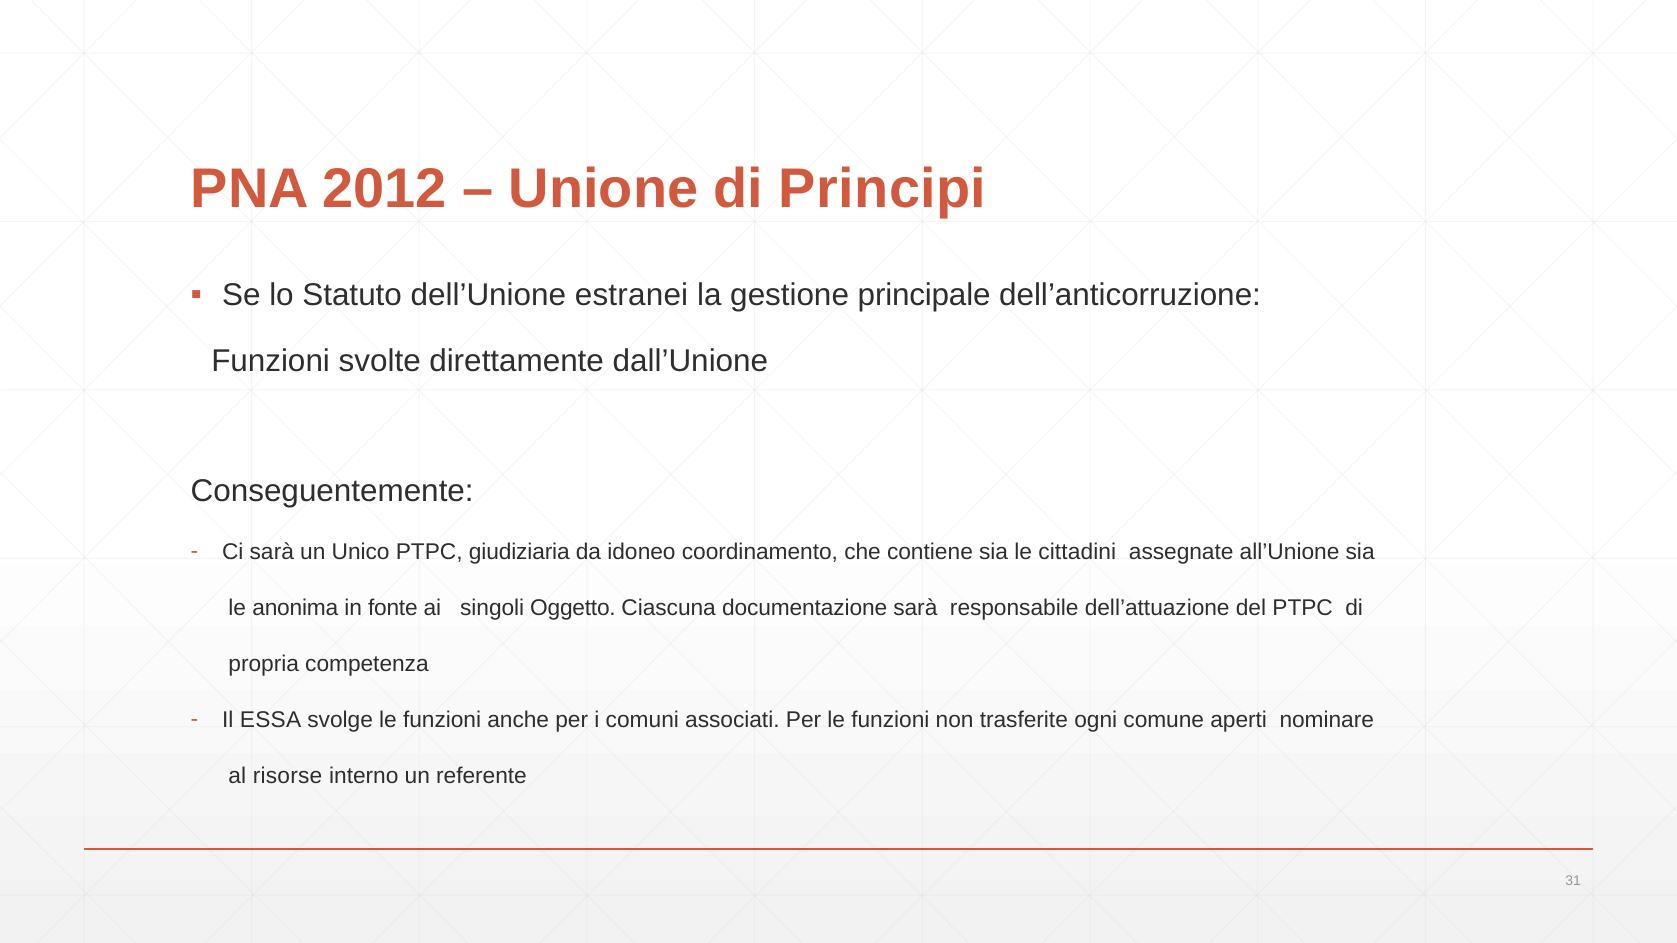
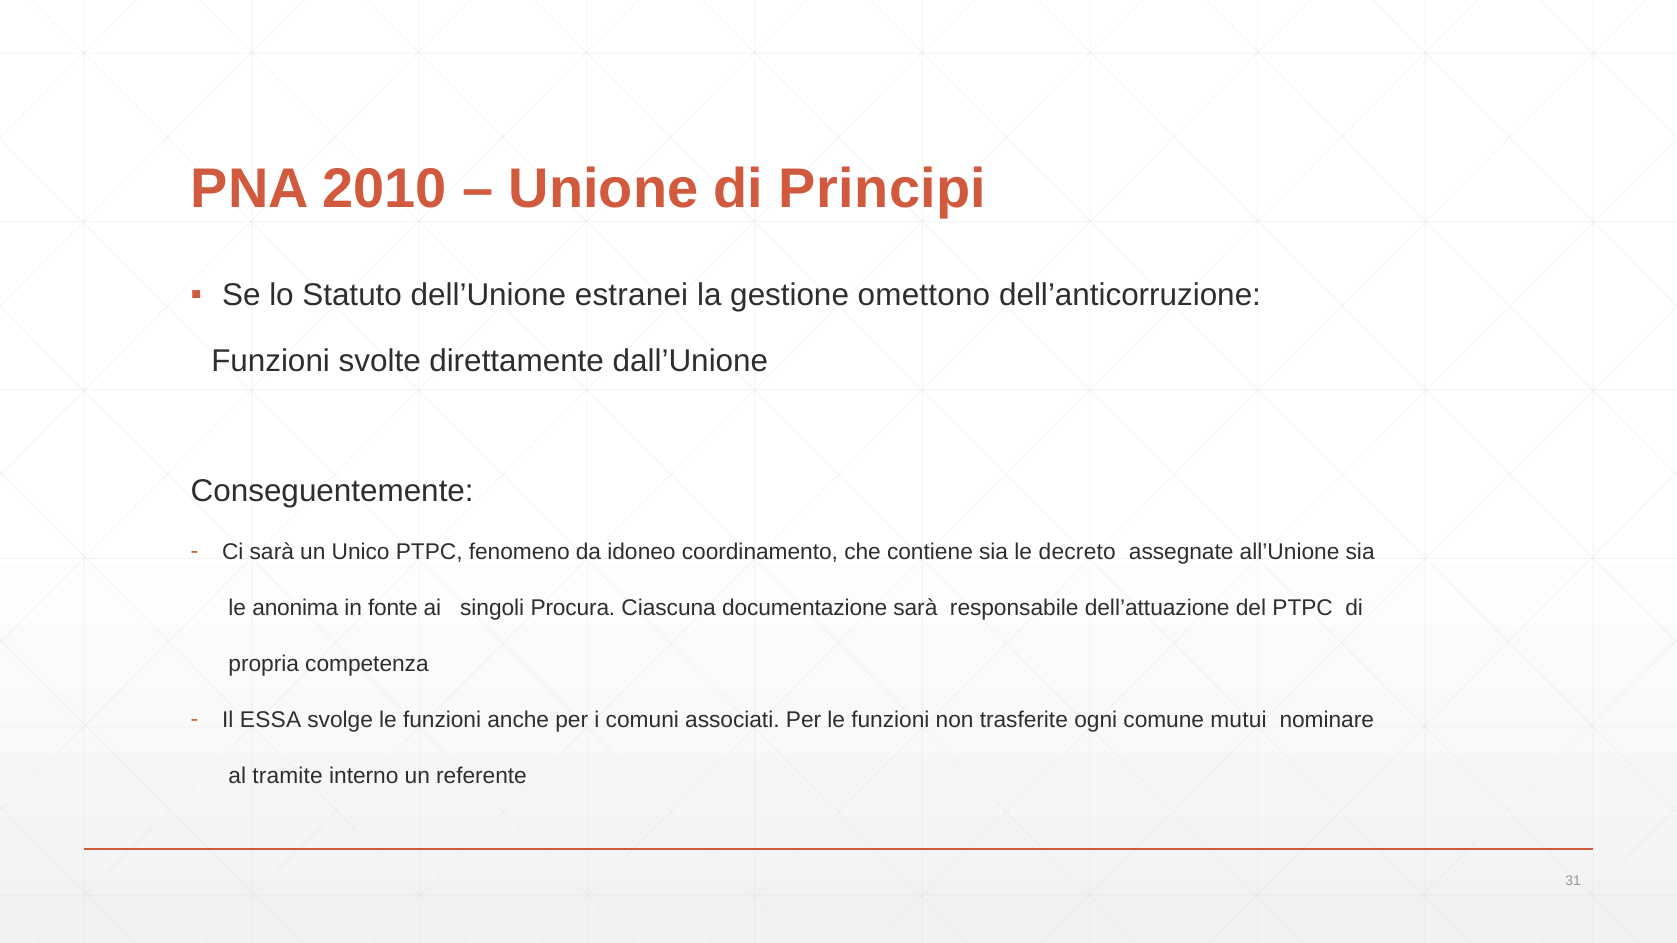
2012: 2012 -> 2010 (384, 190)
principale: principale -> omettono (924, 296)
giudiziaria: giudiziaria -> fenomeno (519, 553)
cittadini: cittadini -> decreto (1077, 553)
Oggetto: Oggetto -> Procura (573, 609)
aperti: aperti -> mutui (1239, 721)
risorse: risorse -> tramite (288, 777)
